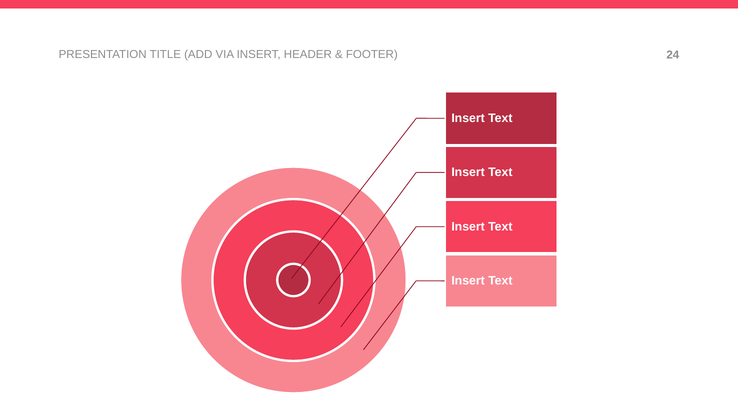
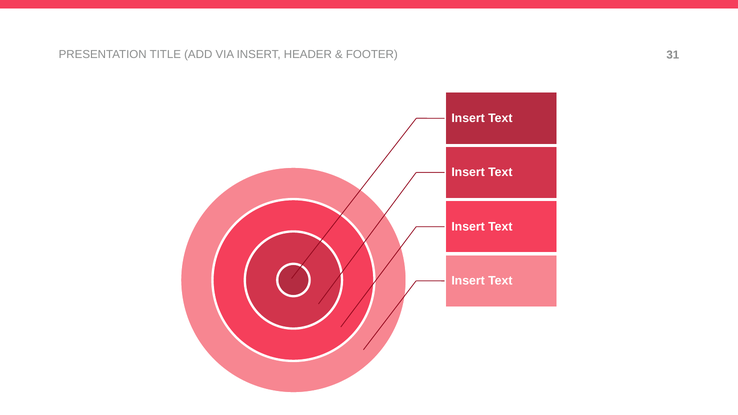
24: 24 -> 31 (673, 55)
